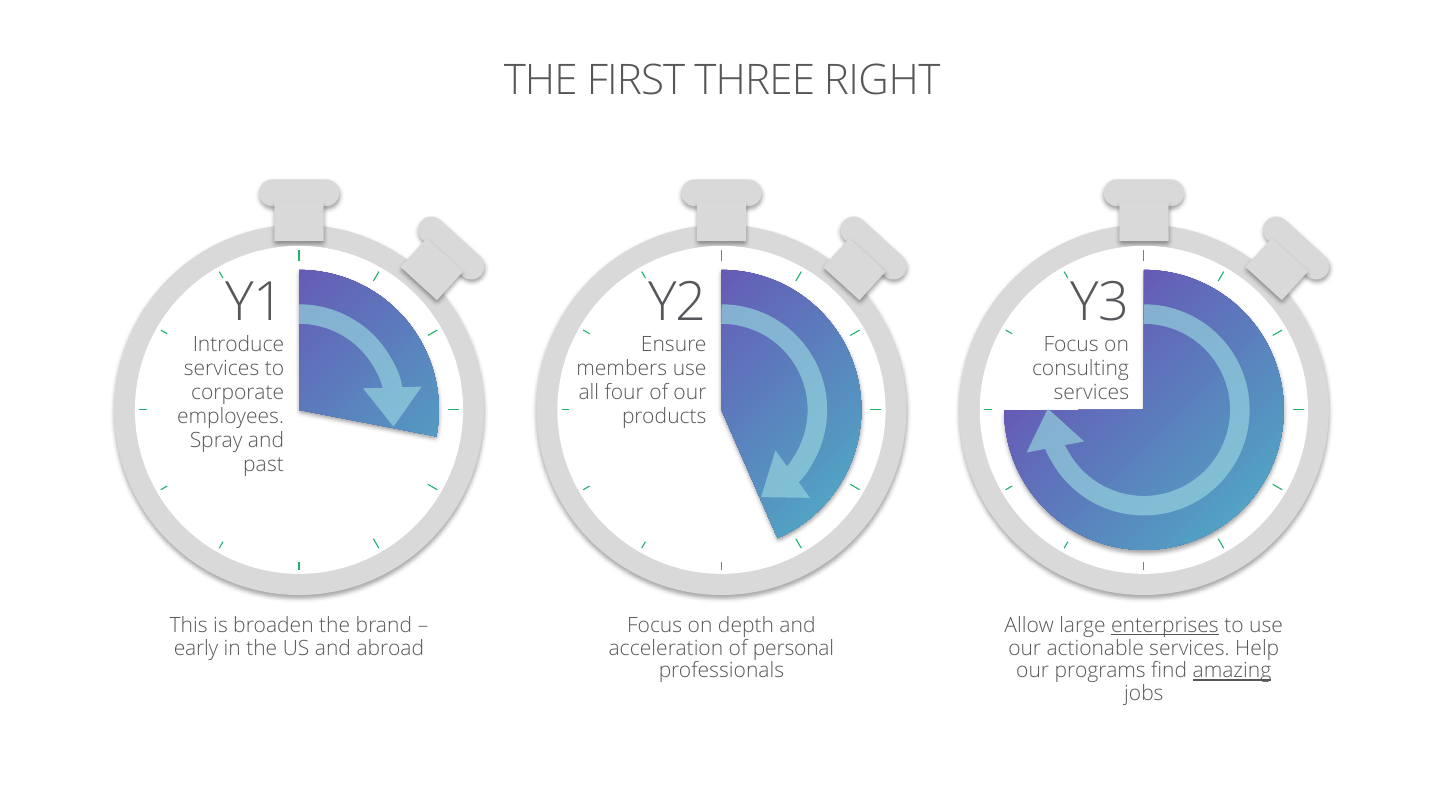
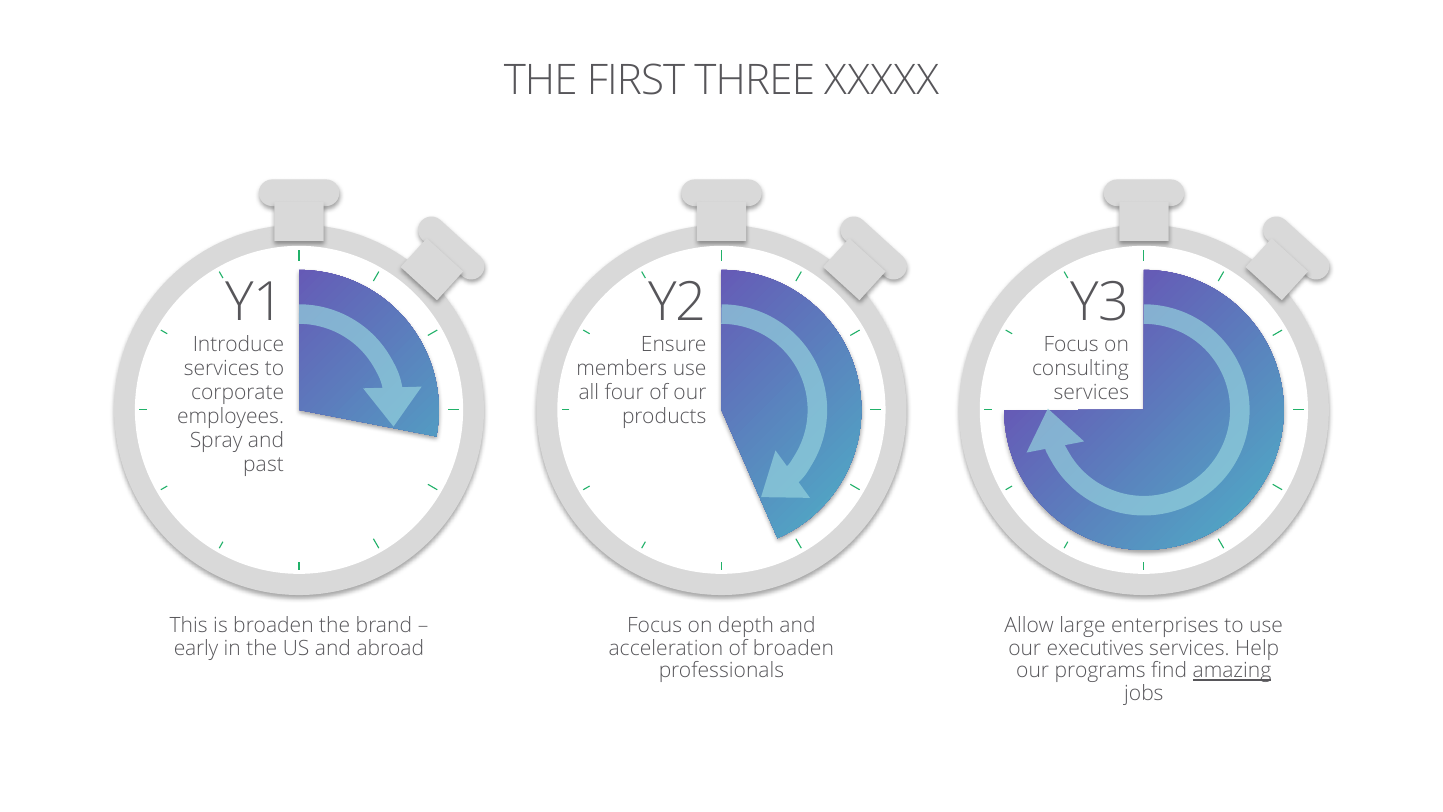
RIGHT: RIGHT -> XXXXX (882, 81)
enterprises underline: present -> none (1165, 625)
of personal: personal -> broaden (793, 648)
actionable: actionable -> executives (1095, 648)
